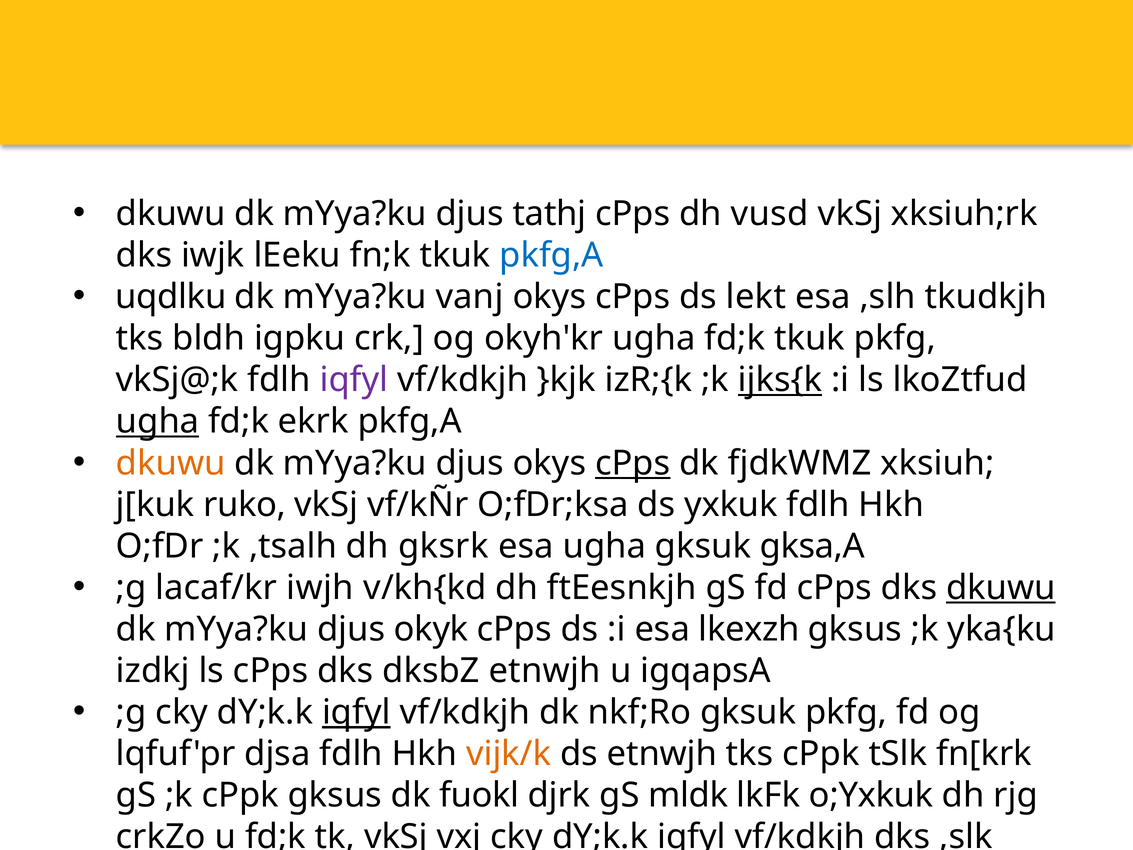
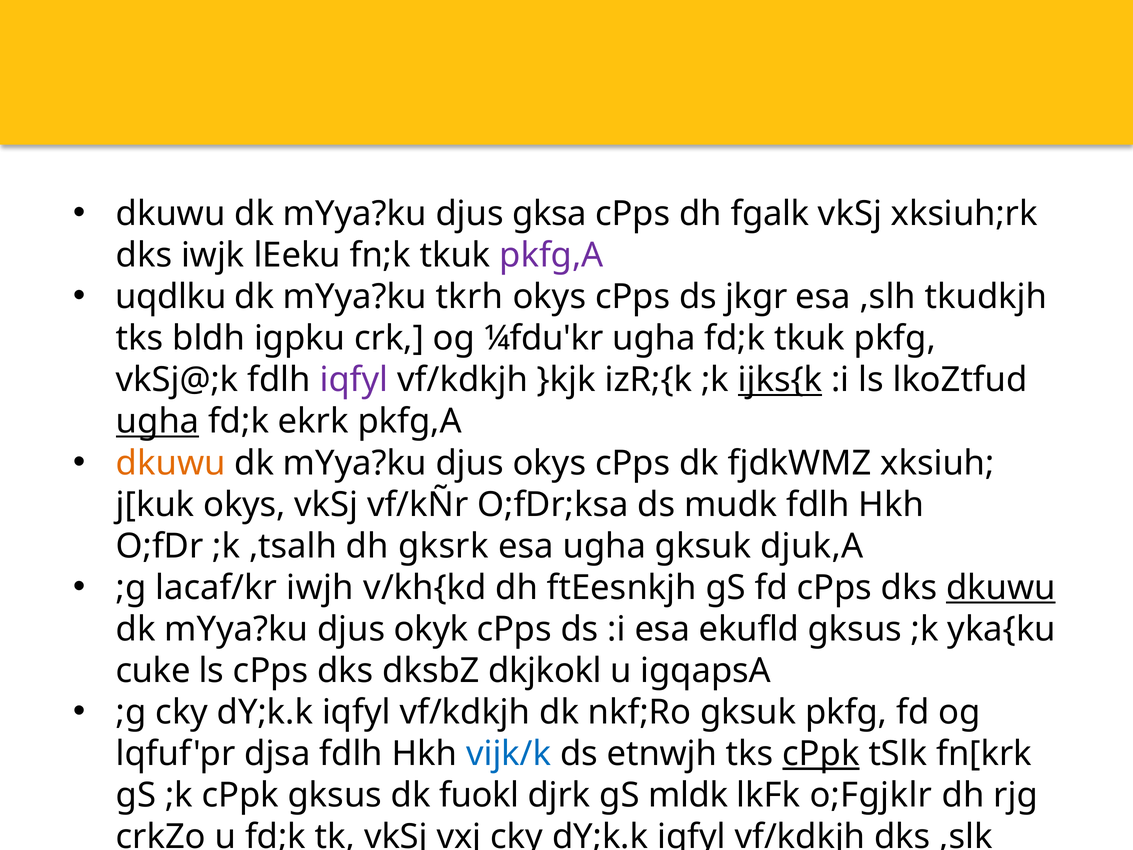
tathj: tathj -> gksa (550, 214)
vusd: vusd -> fgalk (770, 214)
pkfg,A colour: blue -> purple (551, 255)
vanj: vanj -> tkrh (469, 297)
lekt: lekt -> jkgr (756, 297)
okyh'kr: okyh'kr -> ¼fdu'kr (544, 338)
cPps underline: present -> none (633, 463)
j[kuk ruko: ruko -> okys (244, 504)
yxkuk: yxkuk -> mudk (731, 504)
gksa,A: gksa,A -> djuk,A (812, 546)
lkexzh: lkexzh -> ekufld (749, 629)
izdkj: izdkj -> cuke (153, 671)
dksbZ etnwjh: etnwjh -> dkjkokl (545, 671)
iqfyl underline: present -> none (356, 712)
vijk/k colour: orange -> blue (509, 754)
cPpk underline: none -> present (821, 754)
o;Yxkuk: o;Yxkuk -> o;Fgjklr (871, 795)
